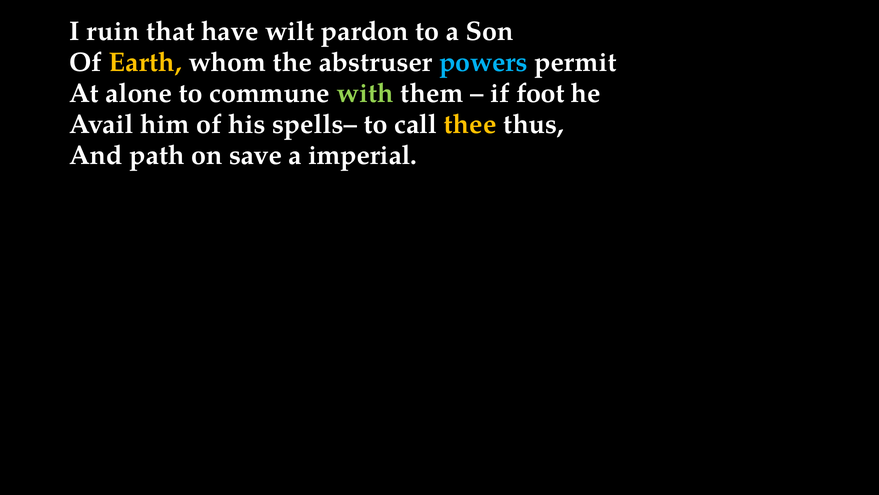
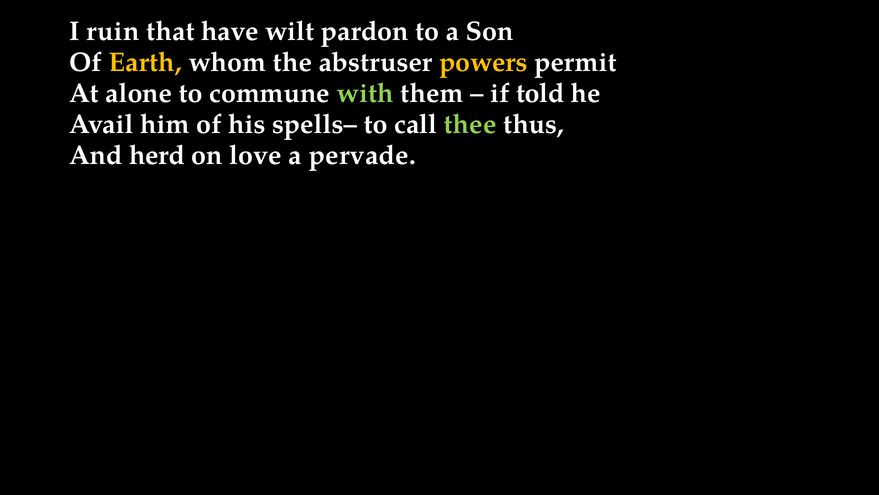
powers colour: light blue -> yellow (483, 62)
foot: foot -> told (540, 93)
thee colour: yellow -> light green (470, 124)
path: path -> herd (157, 155)
save: save -> love (255, 155)
imperial: imperial -> pervade (362, 155)
